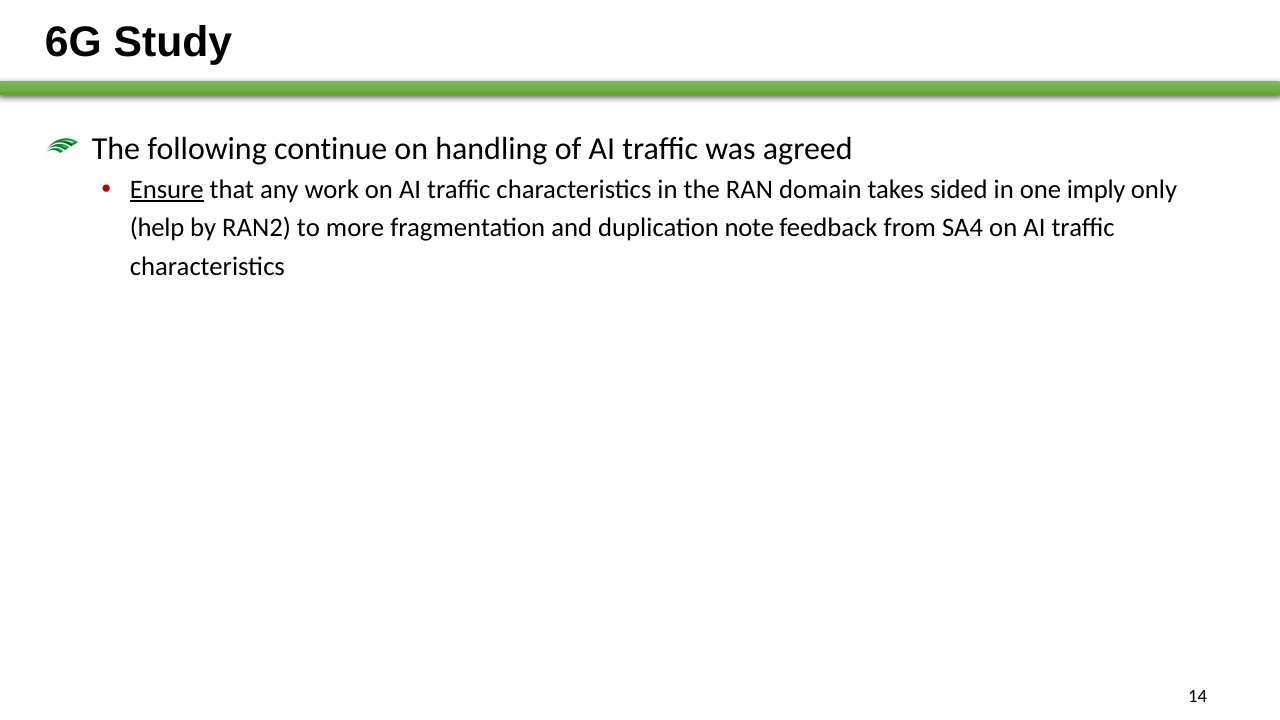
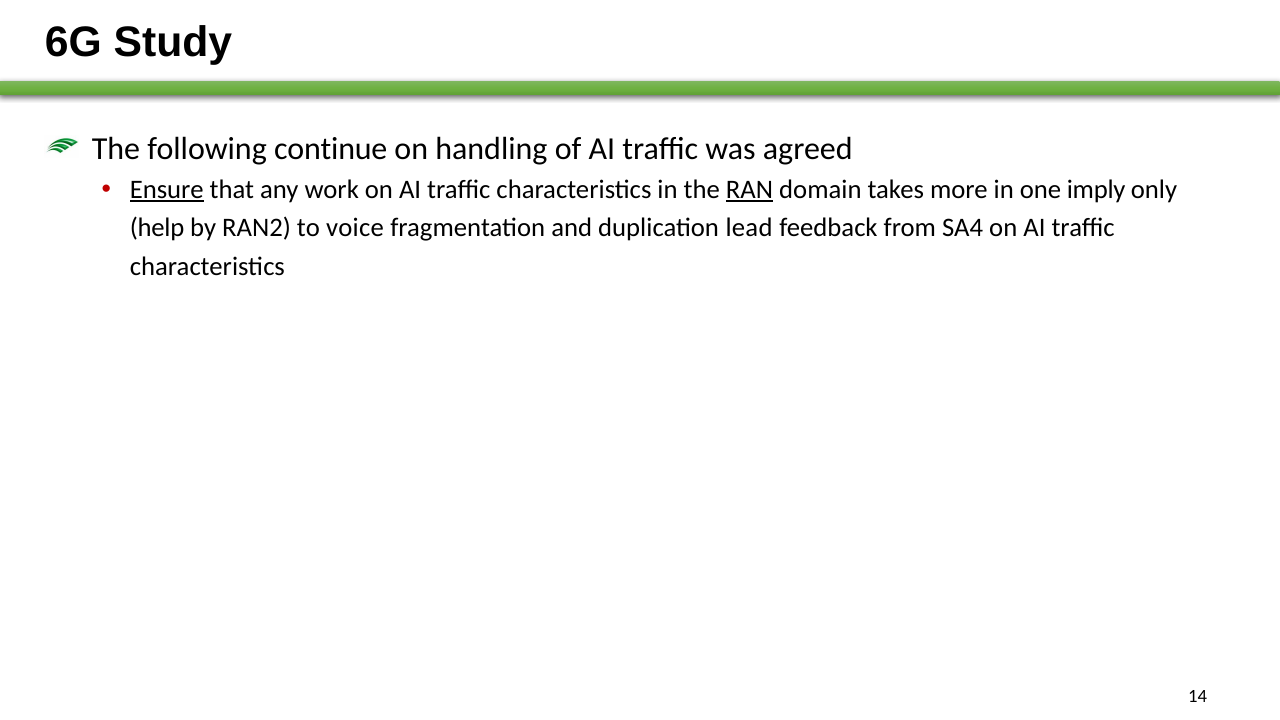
RAN underline: none -> present (750, 190)
sided: sided -> more (959, 190)
more: more -> voice (355, 228)
note: note -> lead (749, 228)
